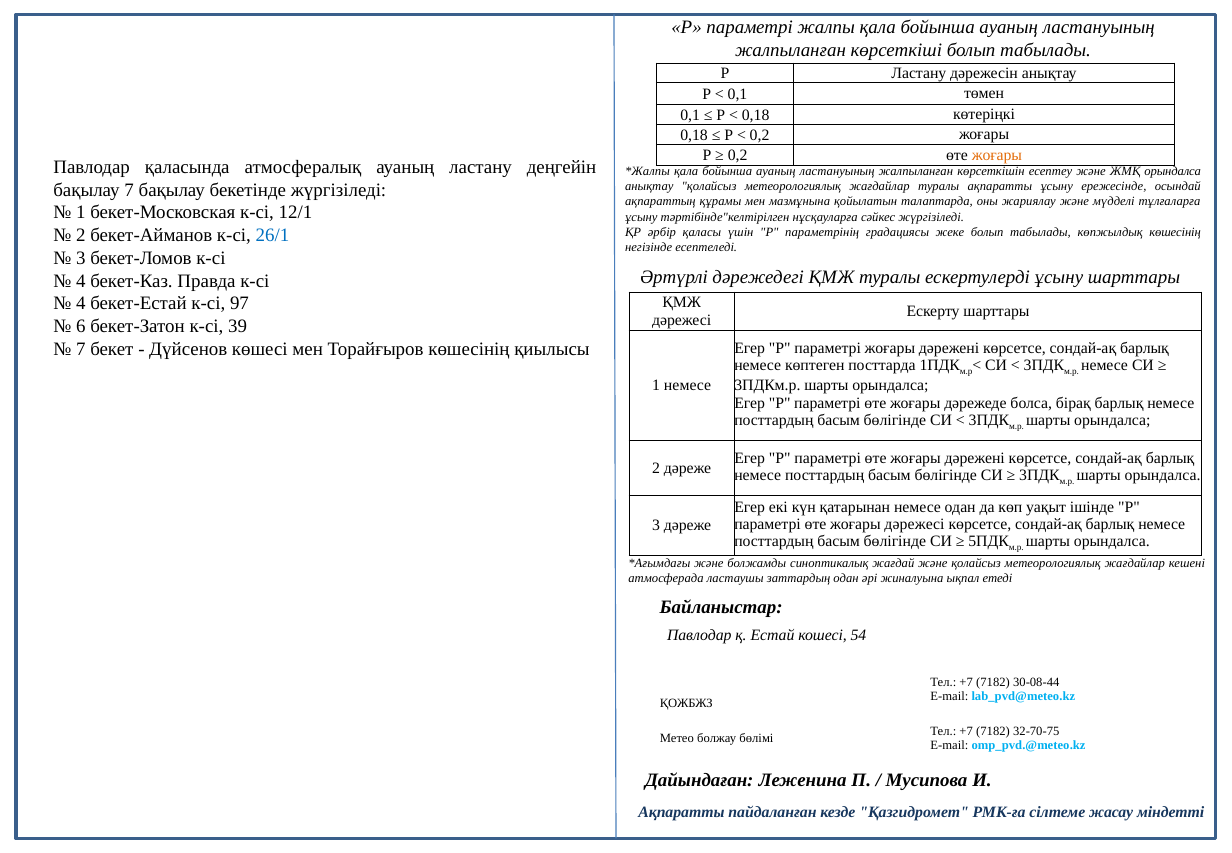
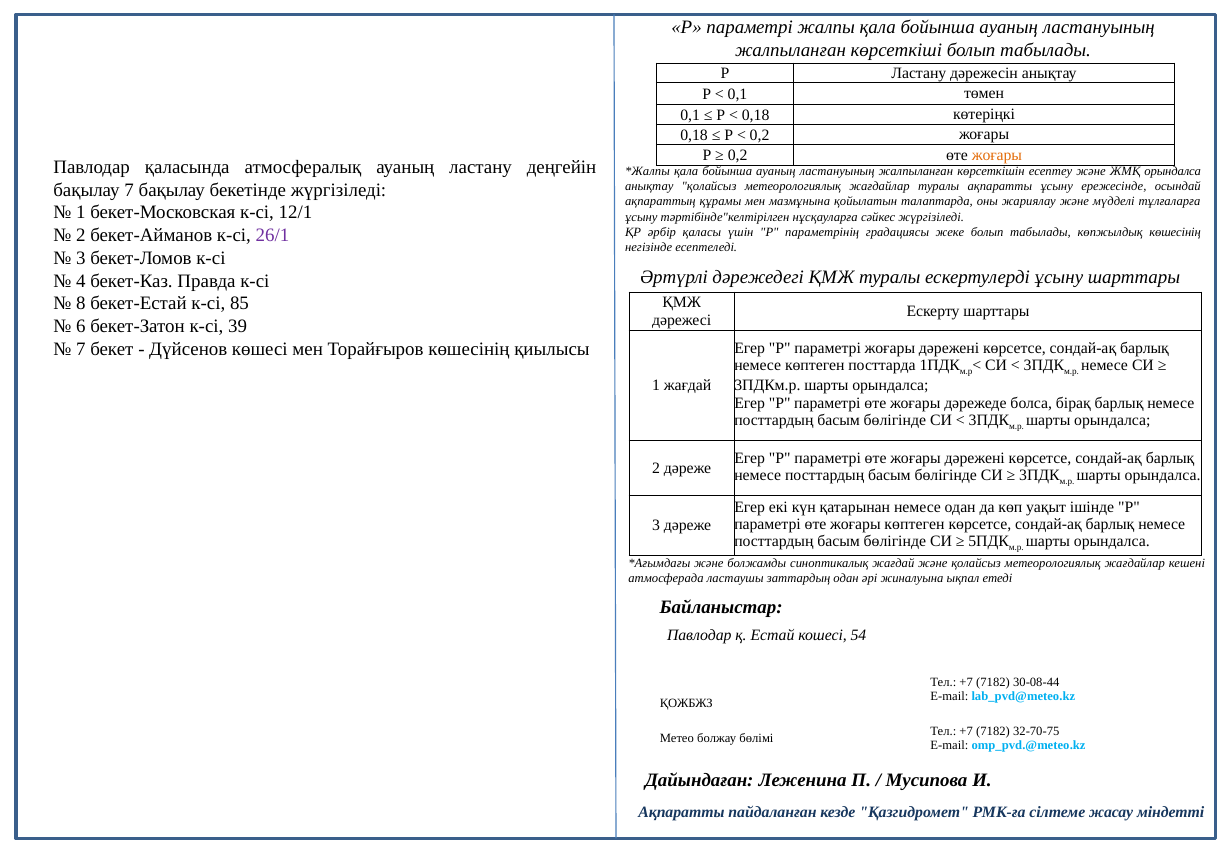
26/1 colour: blue -> purple (272, 235)
4: 4 -> 8 (81, 304)
97: 97 -> 85 (239, 304)
1 немесе: немесе -> жағдай (688, 385)
жоғары дәрежесі: дәрежесі -> көптеген (915, 524)
